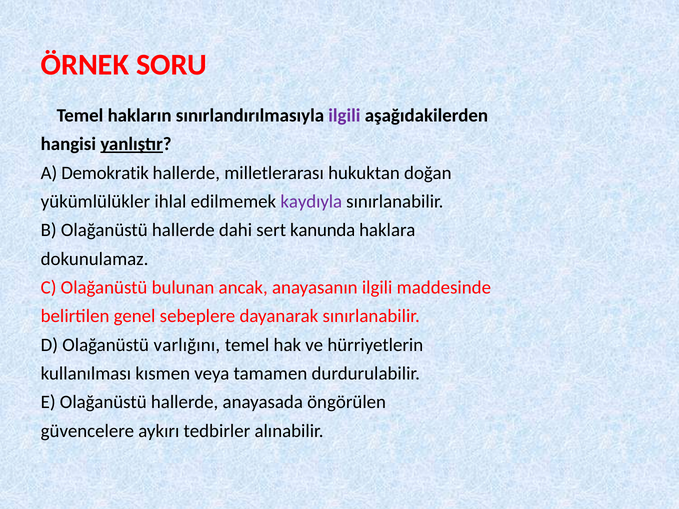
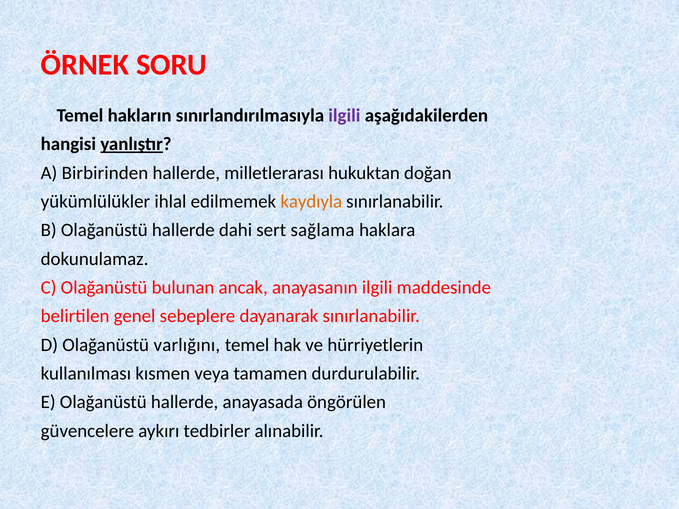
Demokratik: Demokratik -> Birbirinden (105, 173)
kaydıyla colour: purple -> orange (311, 202)
kanunda: kanunda -> sağlama (322, 230)
